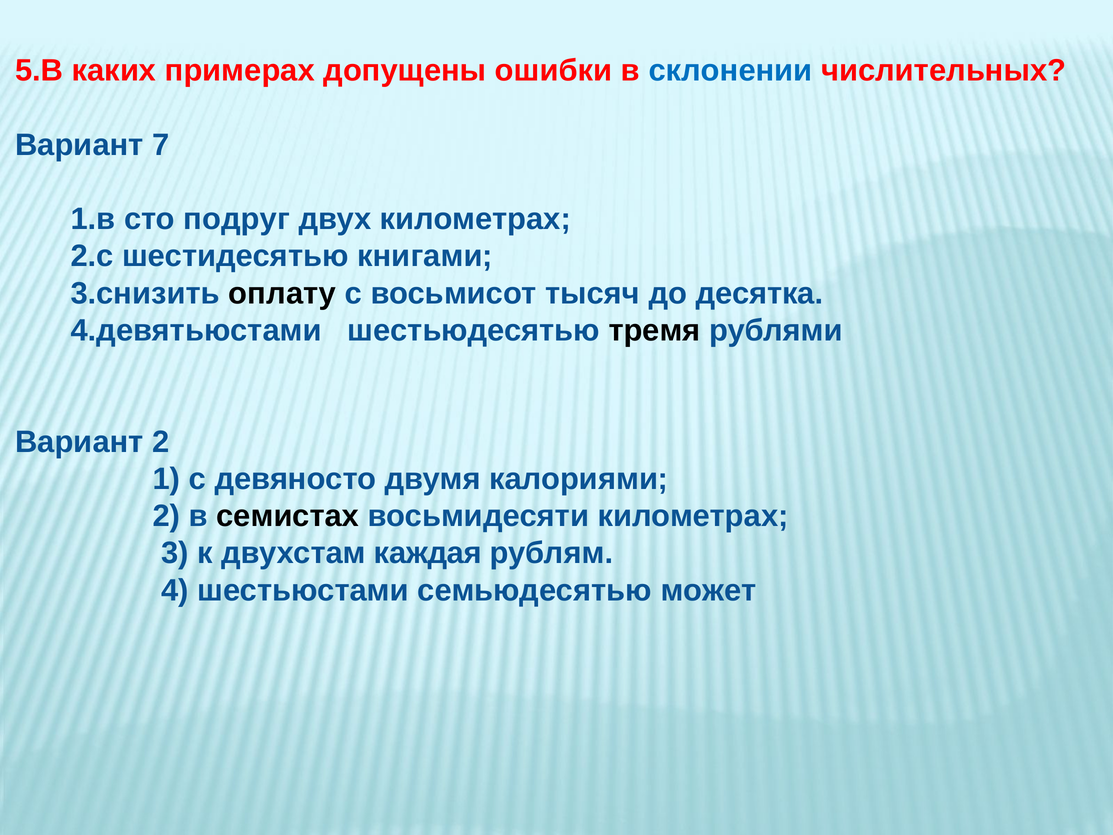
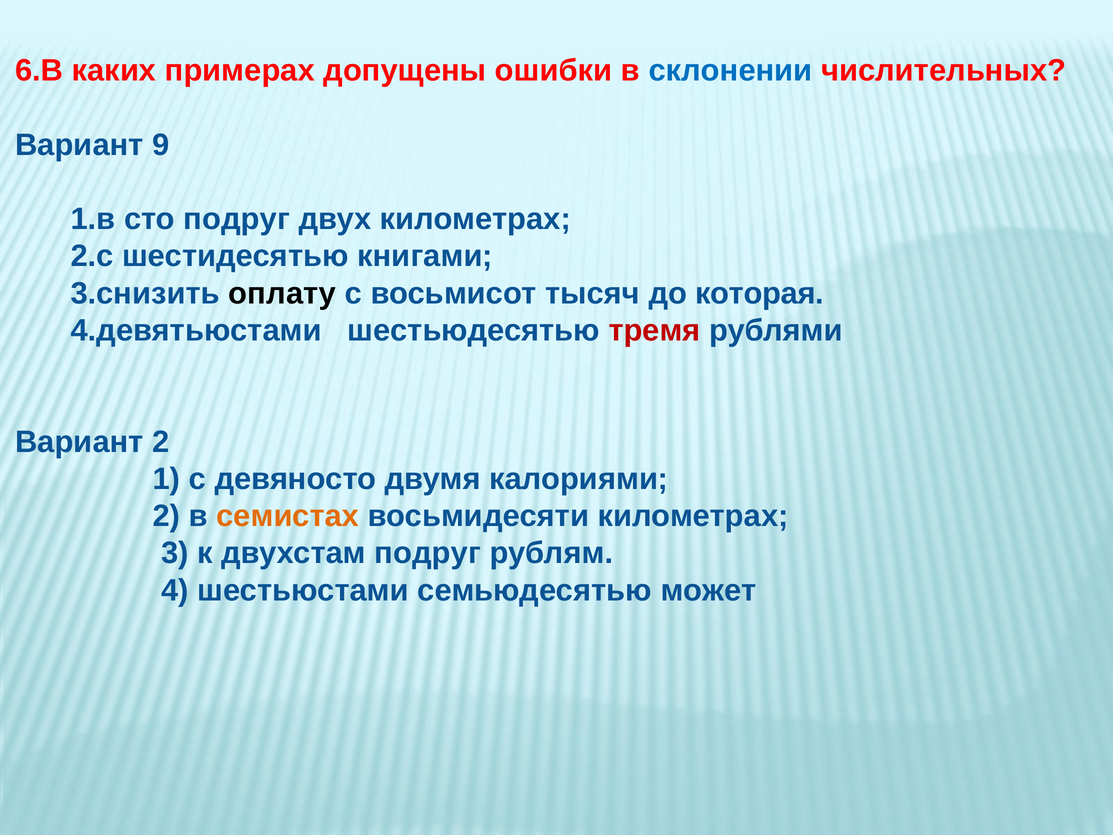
5.В: 5.В -> 6.В (39, 71)
7: 7 -> 9 (161, 145)
десятка: десятка -> которая (759, 293)
тремя colour: black -> red (654, 330)
семистах colour: black -> orange (288, 516)
двухстам каждая: каждая -> подруг (428, 553)
